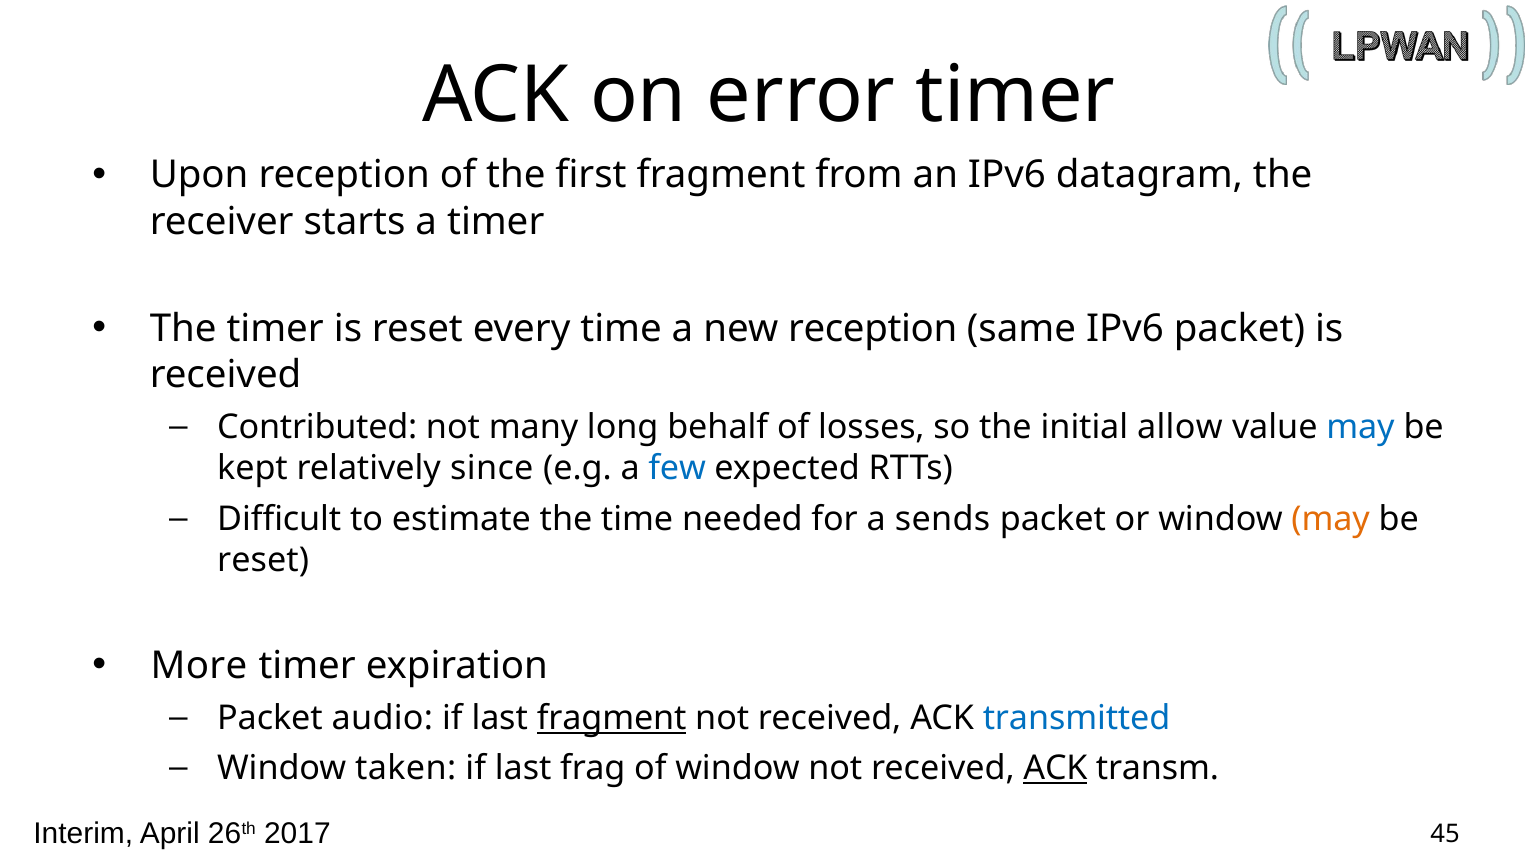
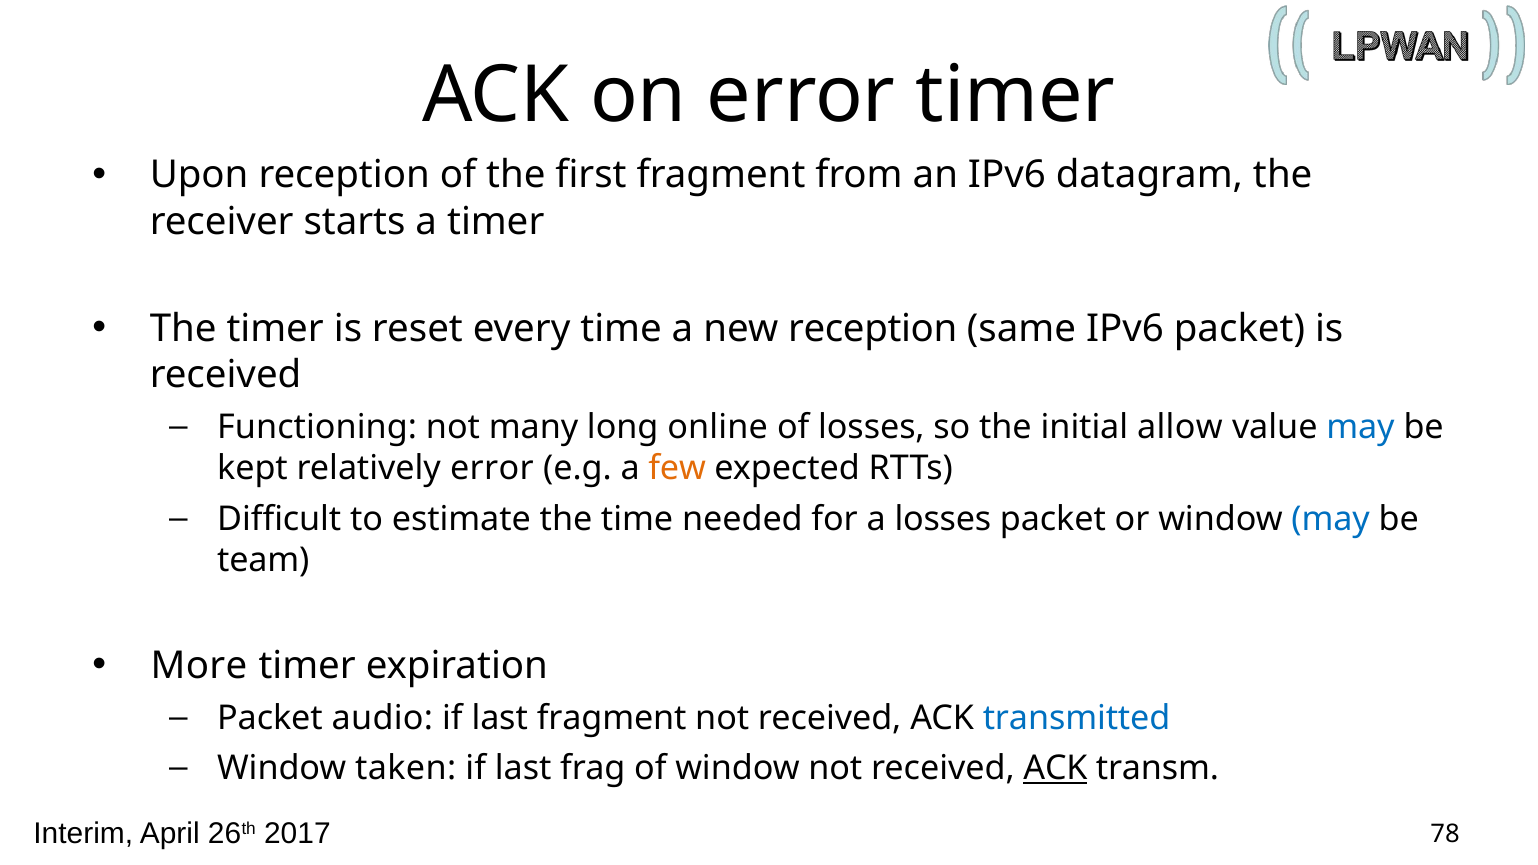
Contributed: Contributed -> Functioning (317, 428)
behalf: behalf -> online (718, 428)
relatively since: since -> error (492, 469)
few colour: blue -> orange (677, 469)
a sends: sends -> losses (943, 519)
may colour: orange -> blue (1331, 519)
reset: reset -> team (263, 560)
fragment underline: present -> none (612, 718)
45: 45 -> 78 (1445, 834)
